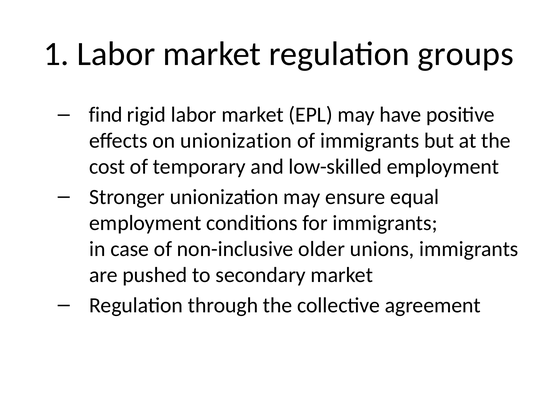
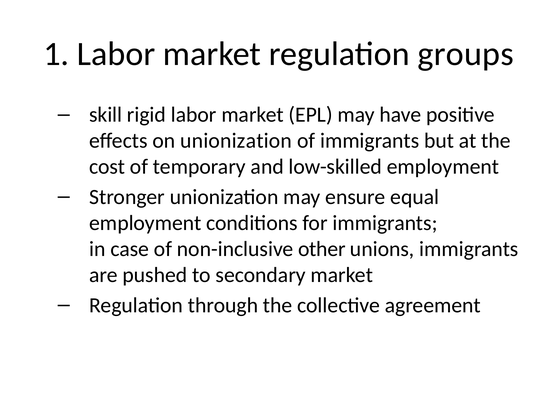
find: find -> skill (106, 115)
older: older -> other (322, 249)
